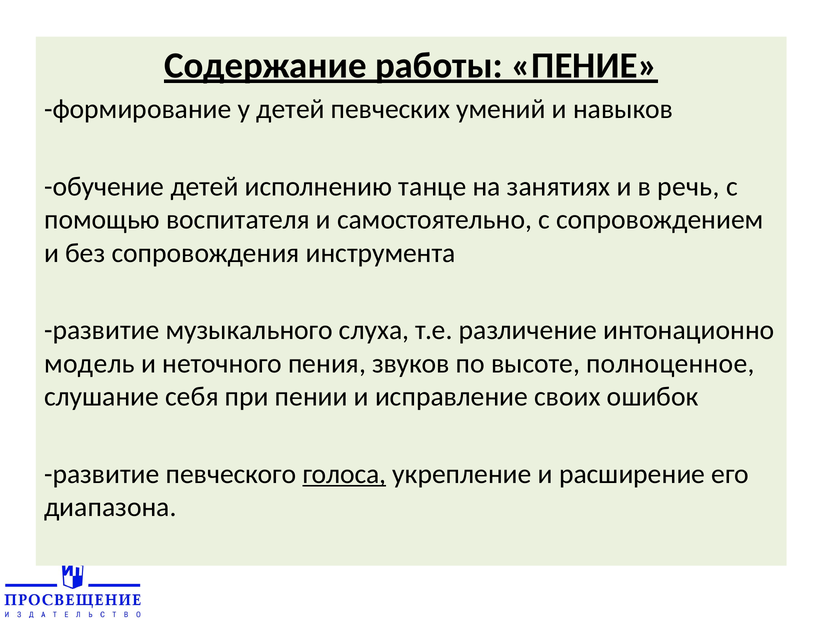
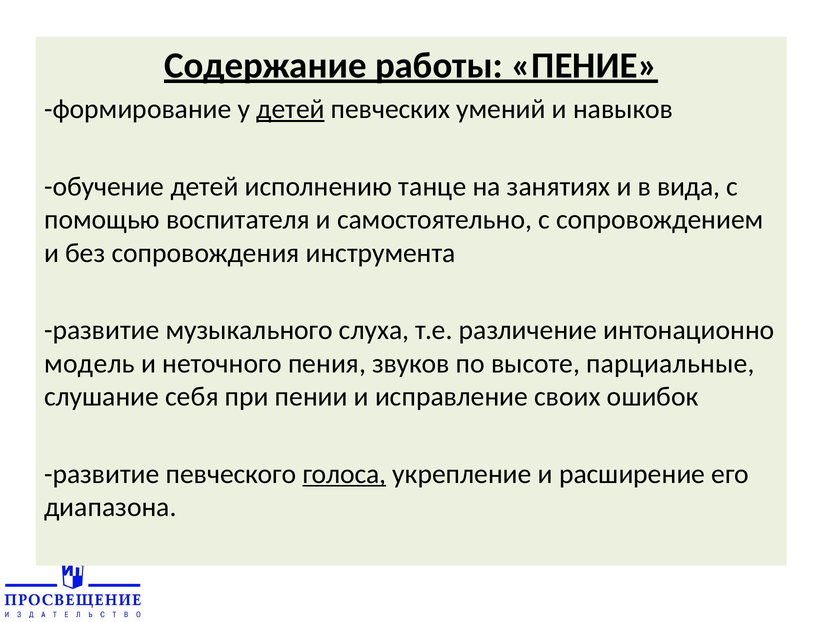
детей underline: none -> present (291, 109)
речь: речь -> вида (689, 186)
полноценное: полноценное -> парциальные (670, 363)
